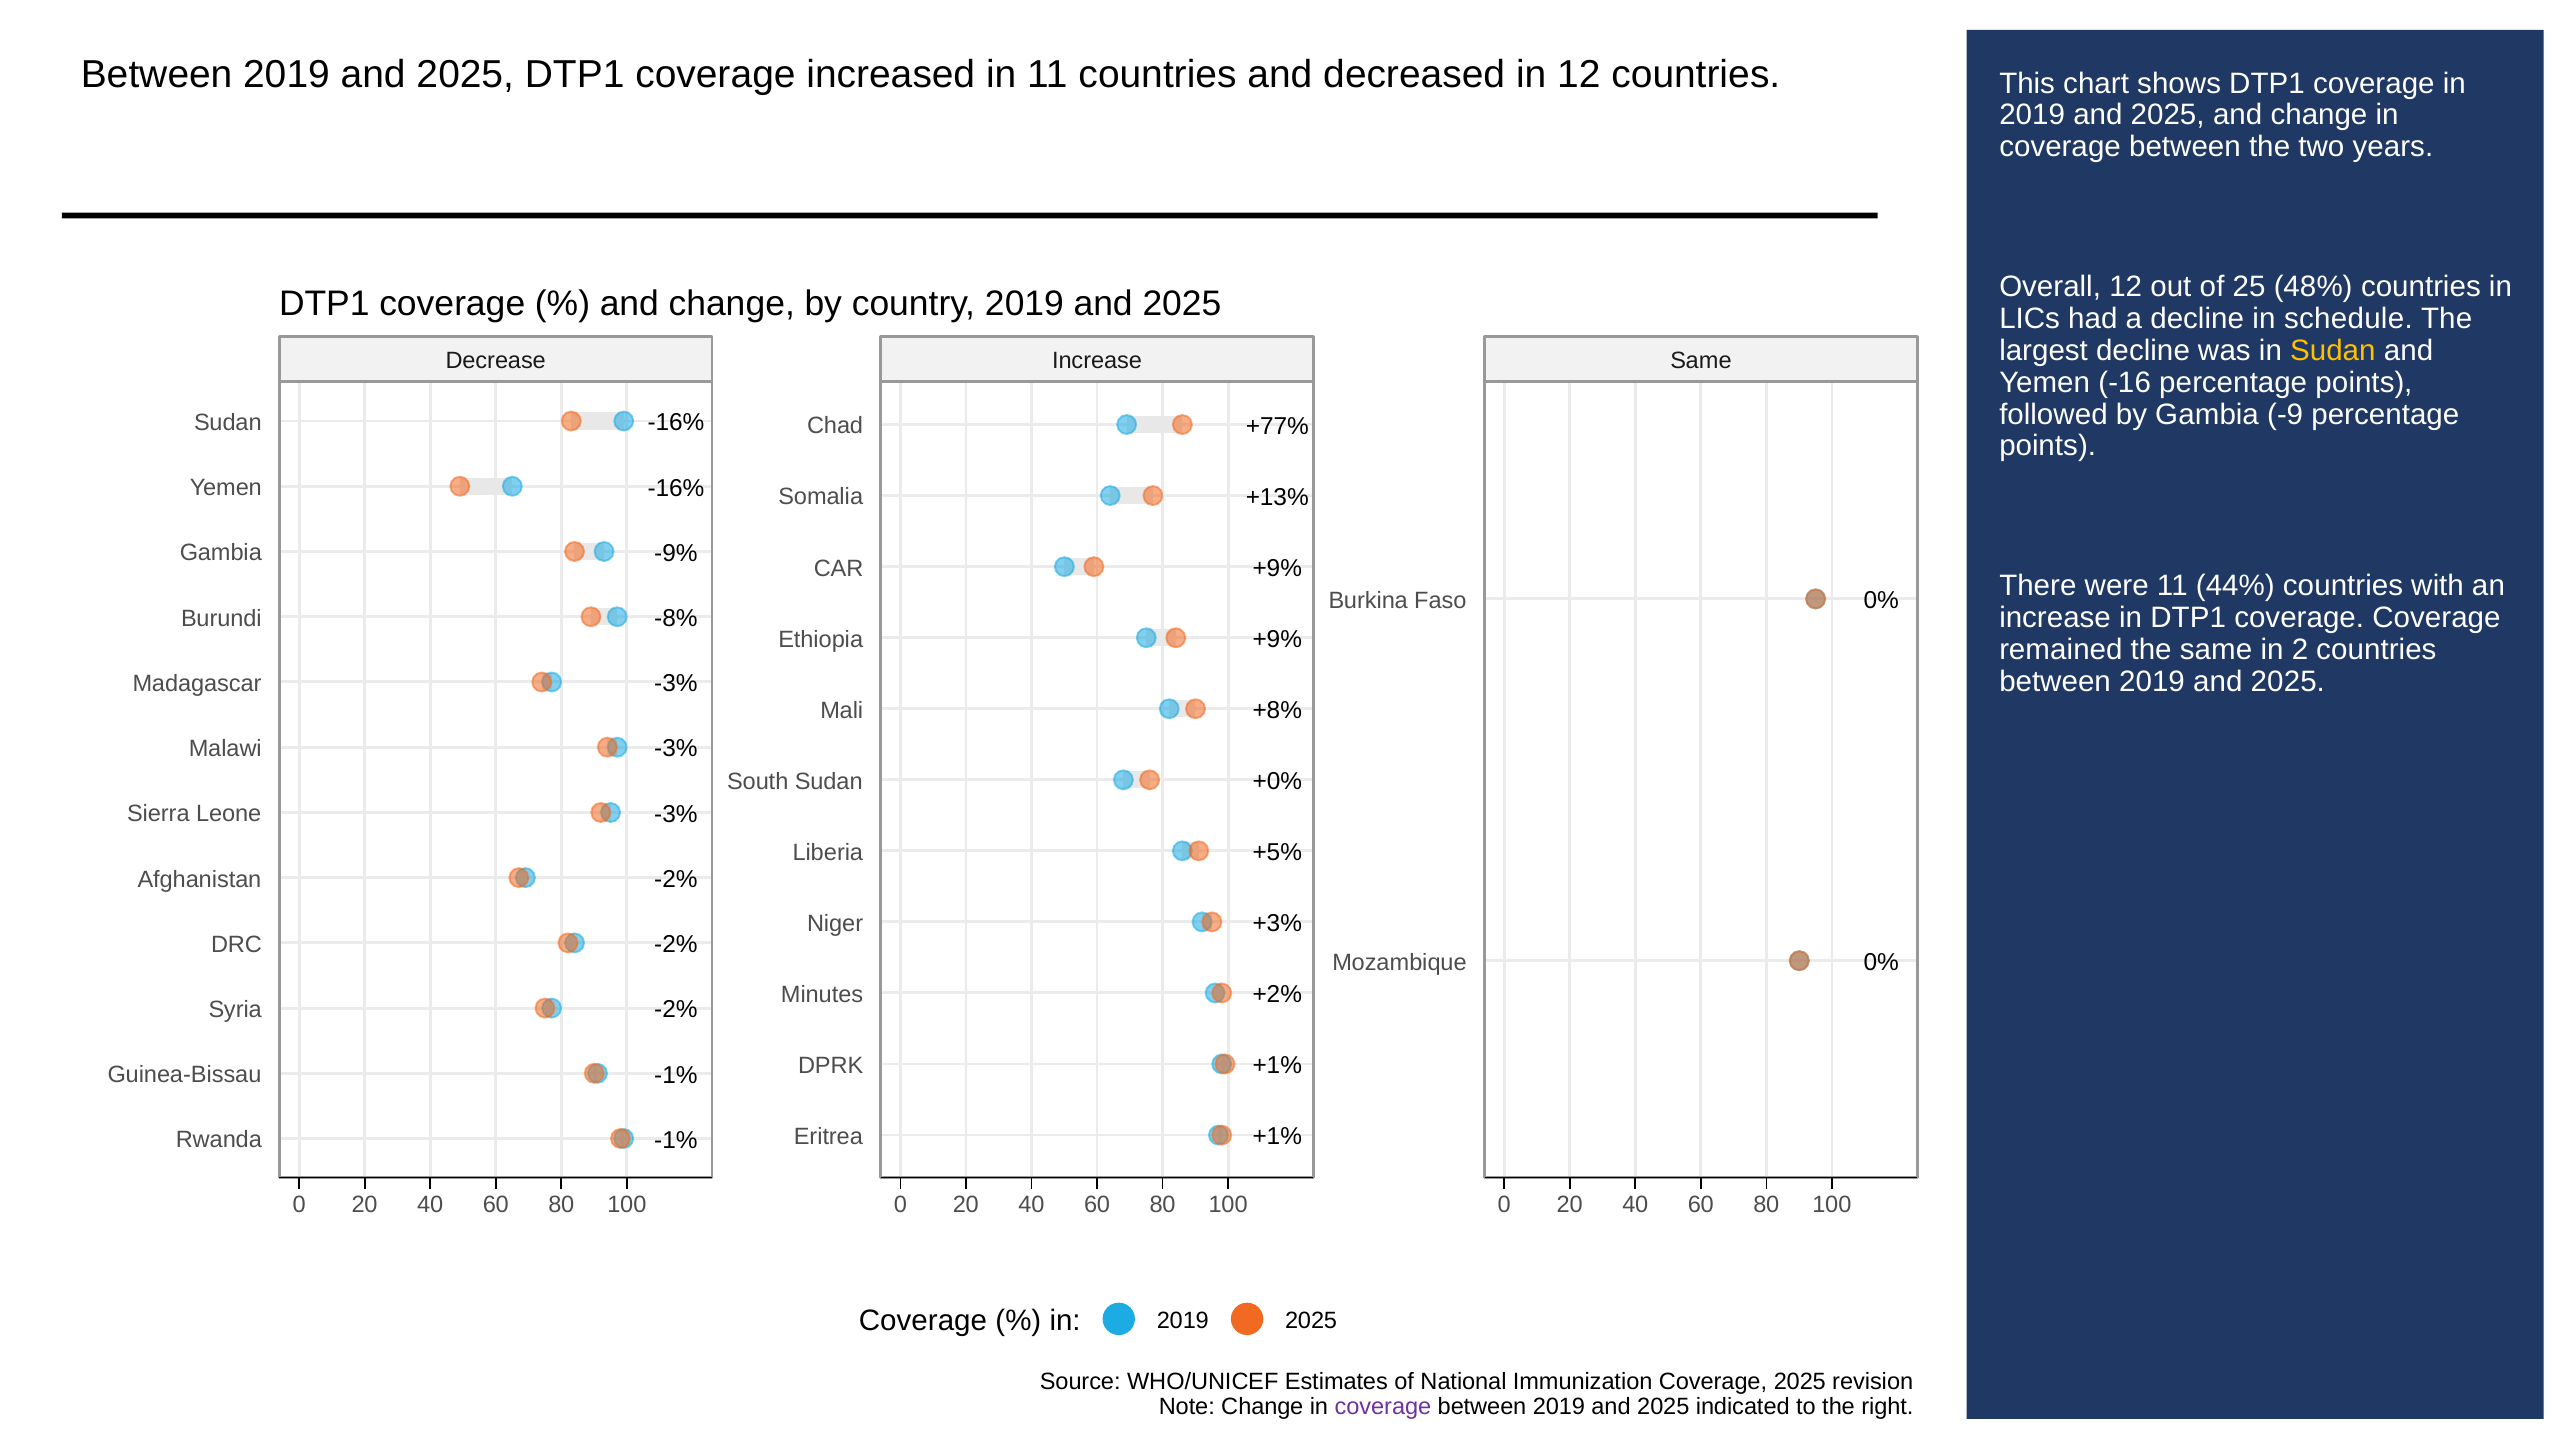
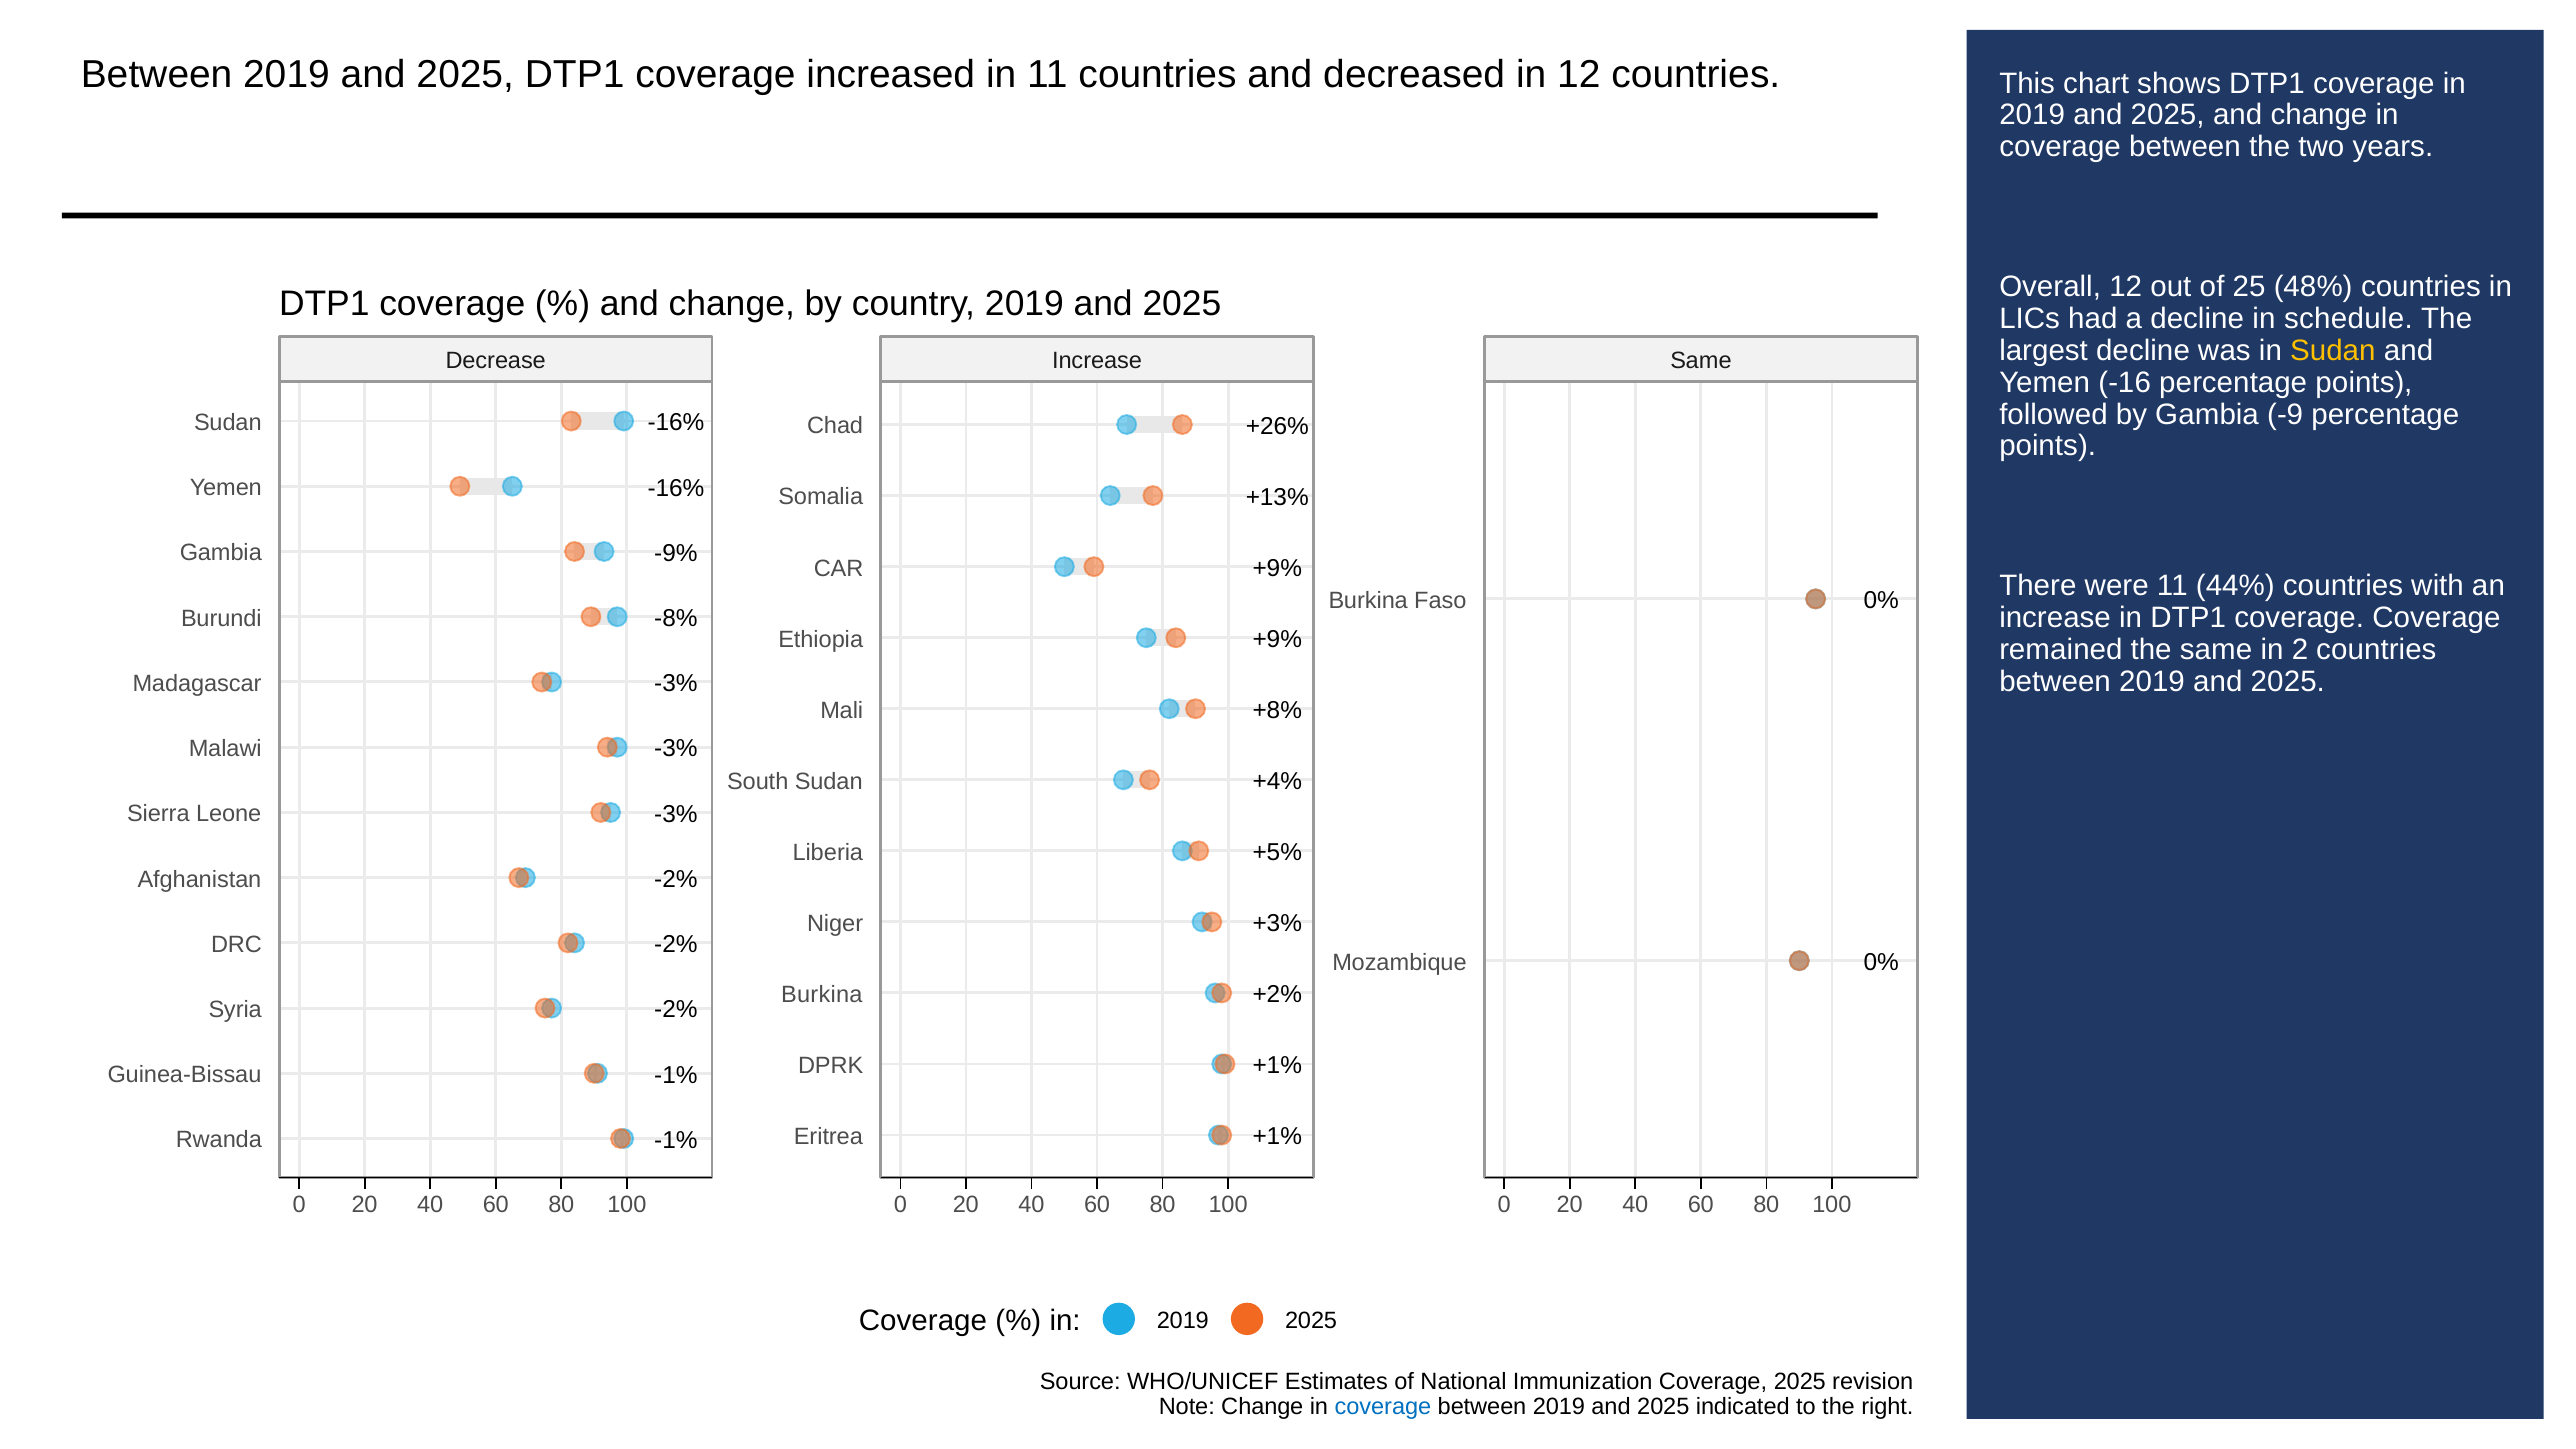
+77%: +77% -> +26% (1277, 426)
+0%: +0% -> +4% (1277, 781)
Minutes: Minutes -> Burkina (822, 995)
coverage colour: purple -> blue (1383, 1407)
